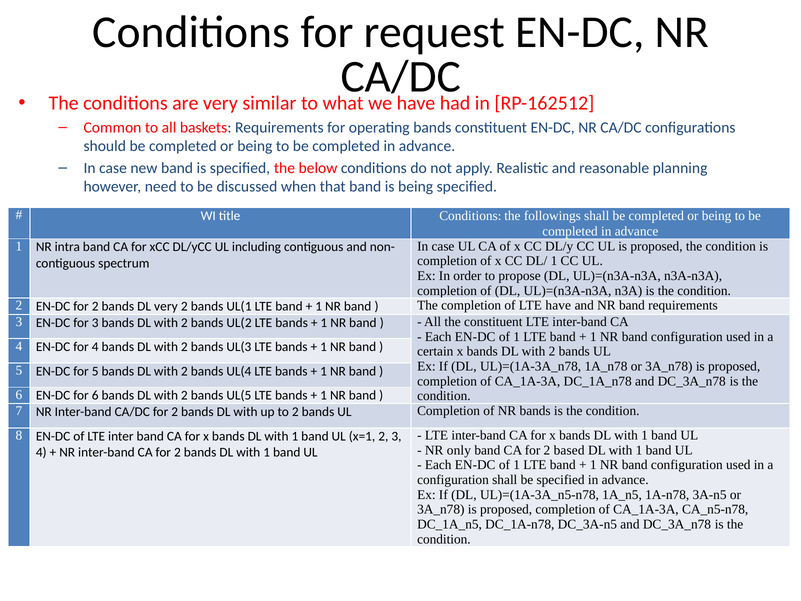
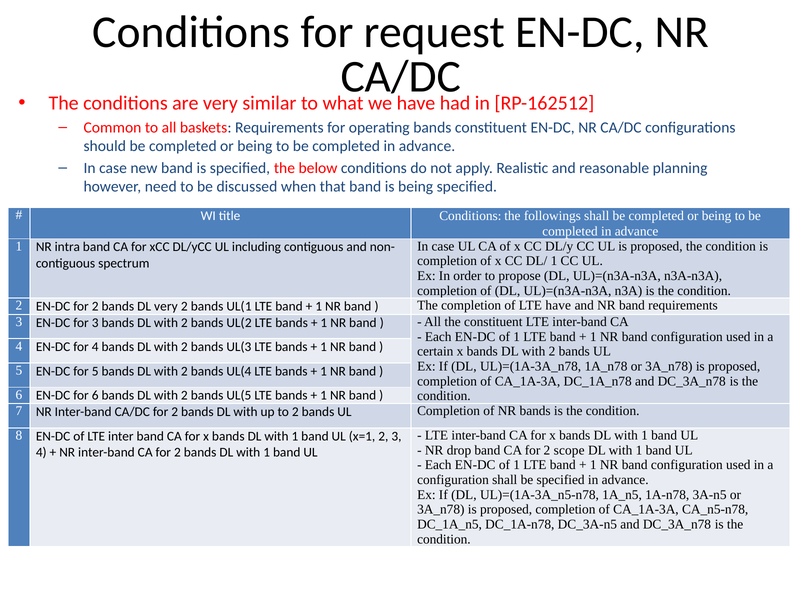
only: only -> drop (459, 450)
based: based -> scope (569, 450)
